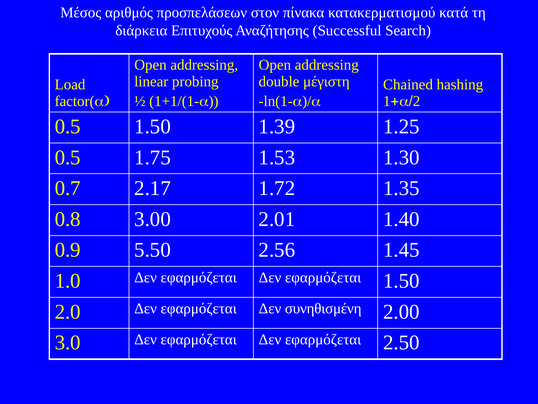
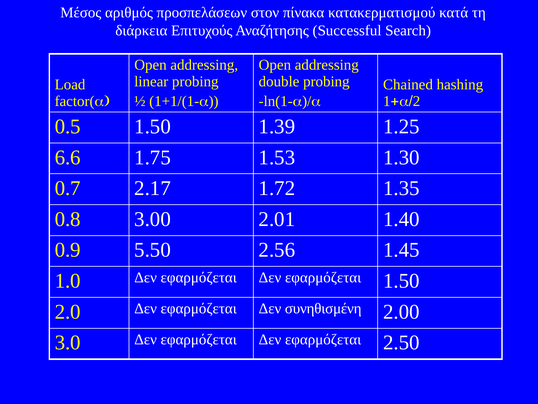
double μέγιστη: μέγιστη -> probing (326, 82)
0.5: 0.5 -> 6.6 (68, 157)
